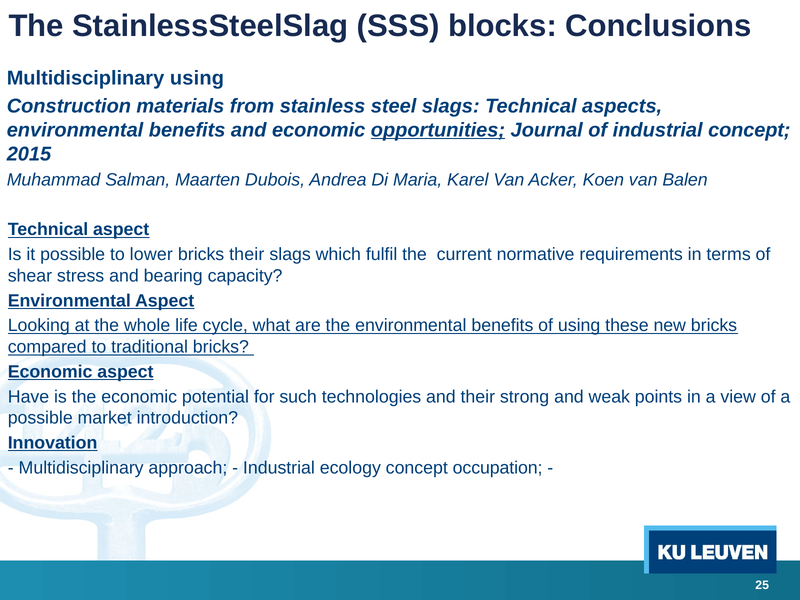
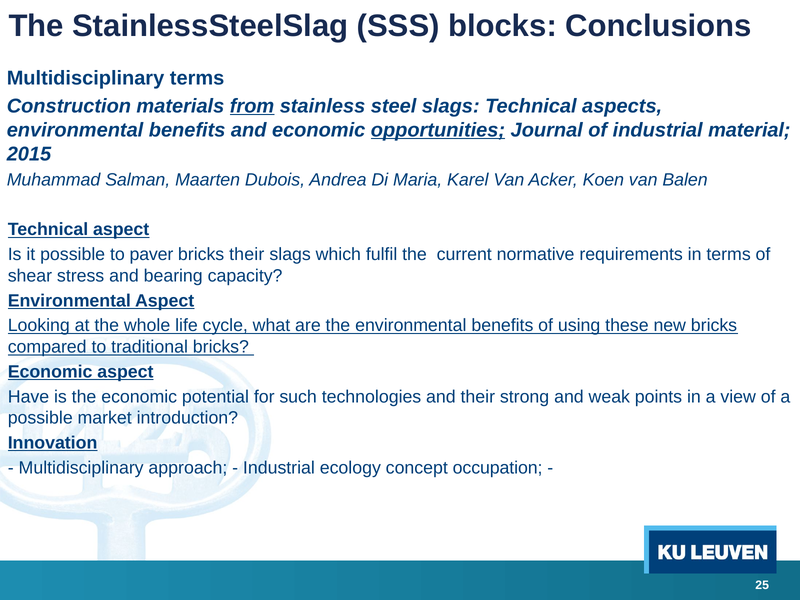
Multidisciplinary using: using -> terms (197, 78)
from underline: none -> present (252, 106)
industrial concept: concept -> material (749, 130)
lower: lower -> paver (151, 254)
